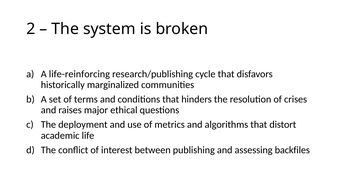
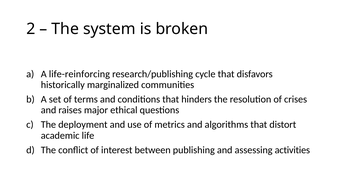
backfiles: backfiles -> activities (292, 150)
